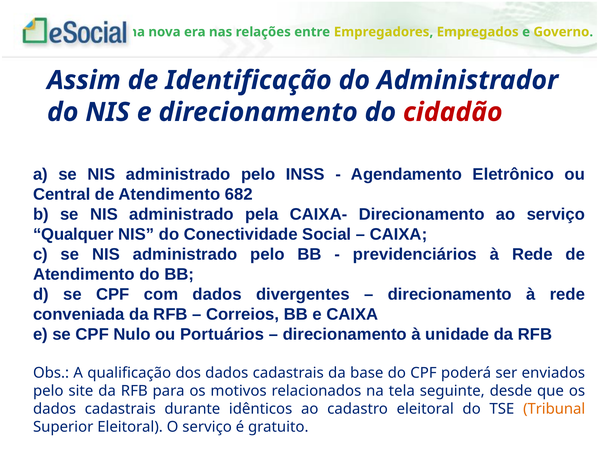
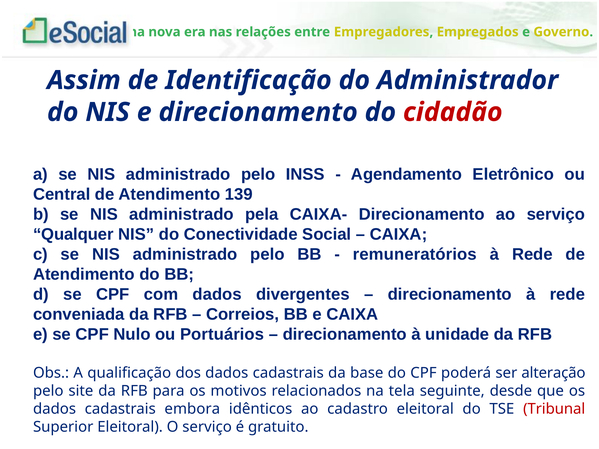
682: 682 -> 139 (239, 195)
previdenciários: previdenciários -> remuneratórios (415, 254)
enviados: enviados -> alteração (553, 373)
durante: durante -> embora (192, 409)
Tribunal colour: orange -> red (554, 409)
